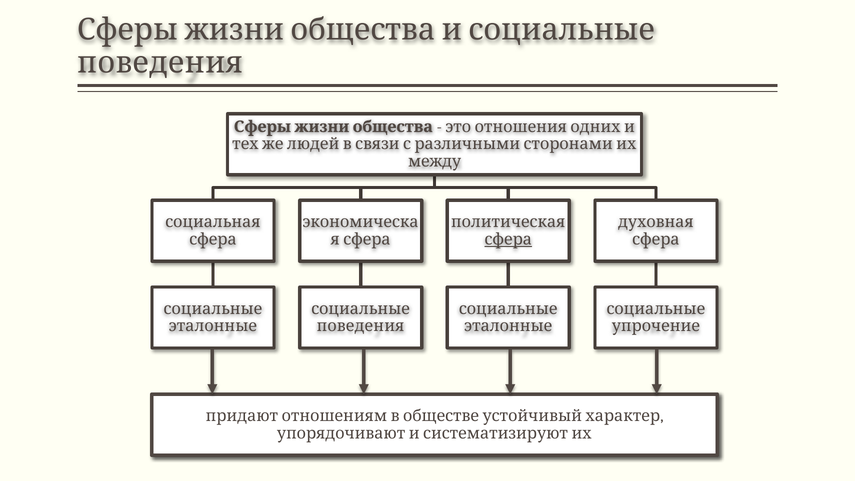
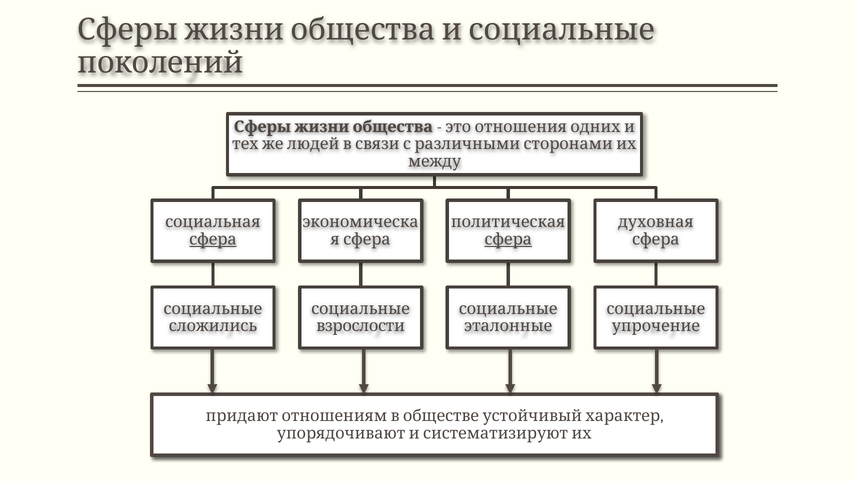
поведения: поведения -> поколений (161, 63)
сфера underline: none -> present (213, 239)
эталонные: эталонные -> сложились (213, 326)
поведения: поведения -> взрослости (361, 326)
